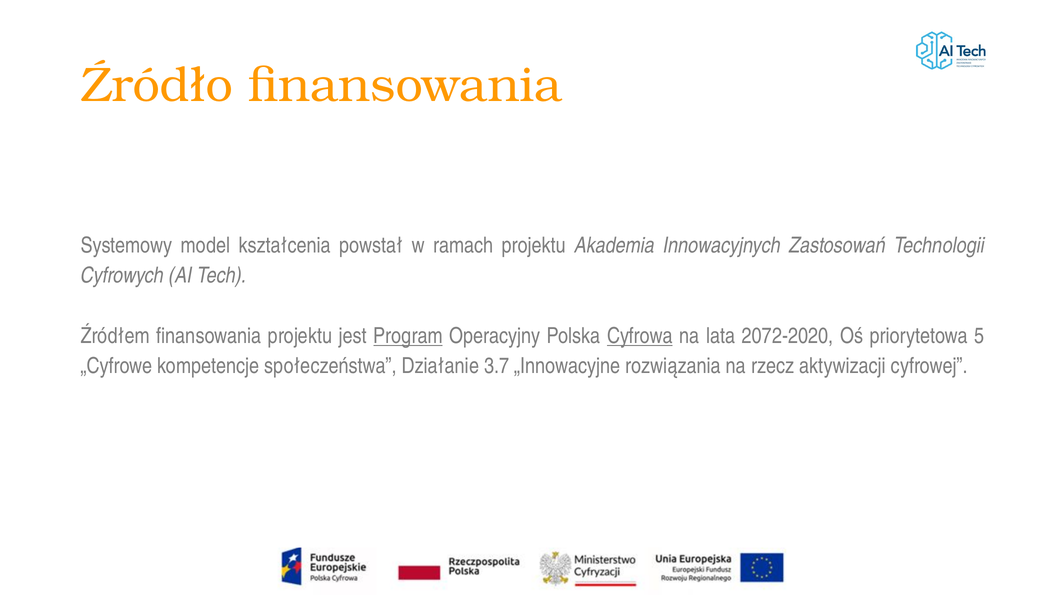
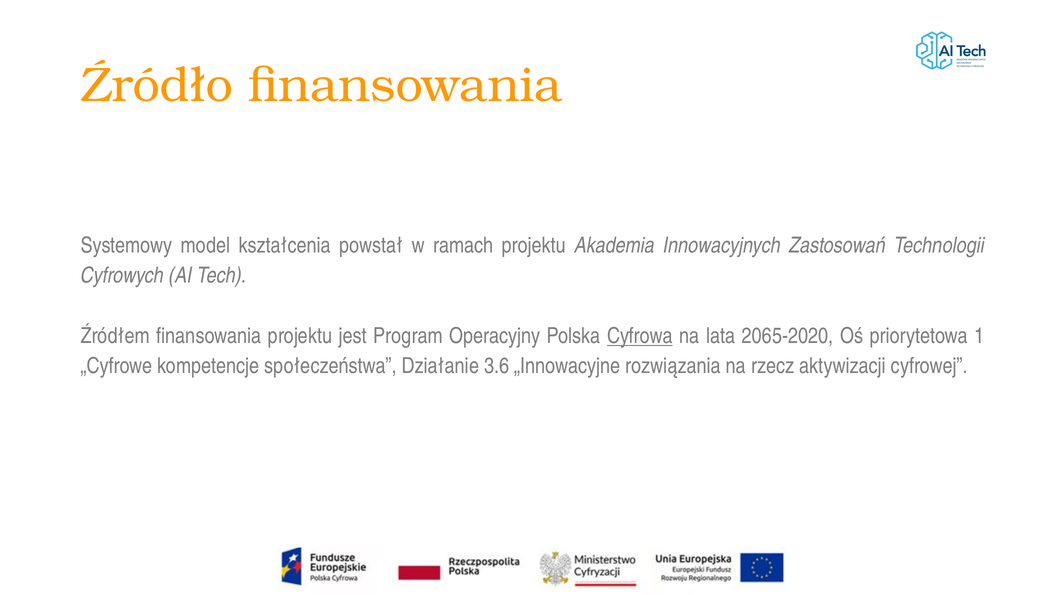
Program underline: present -> none (408, 336)
2072-2020: 2072-2020 -> 2065-2020 (788, 336)
5: 5 -> 1 (979, 336)
3.7: 3.7 -> 3.6 (497, 366)
